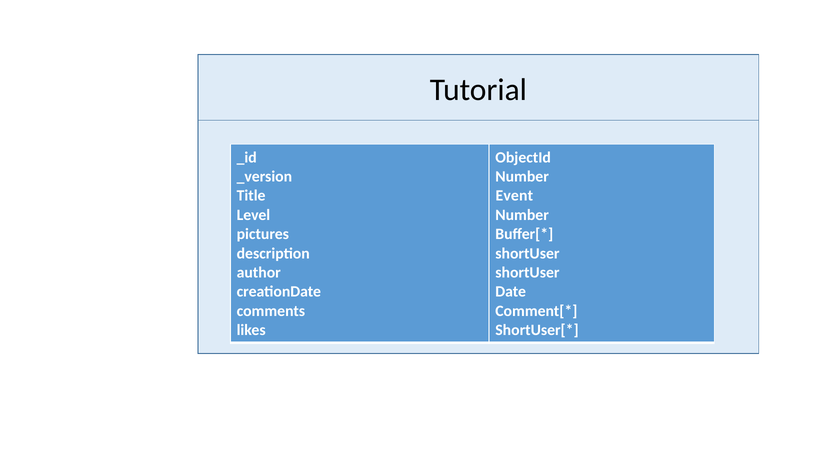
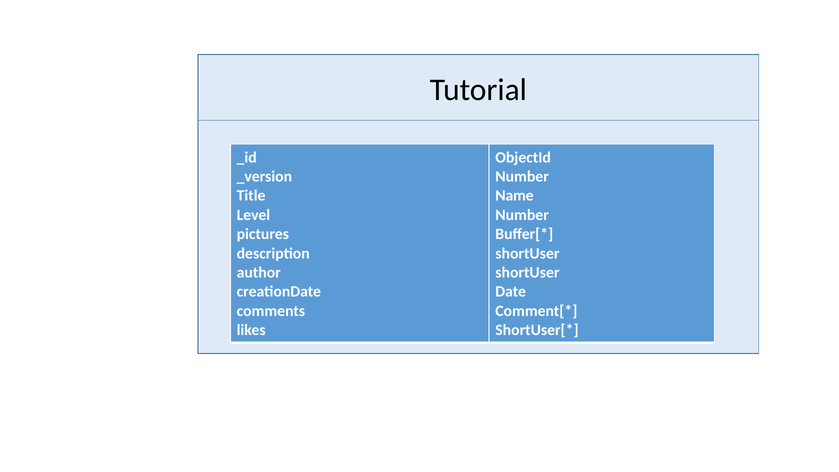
Event: Event -> Name (514, 196)
